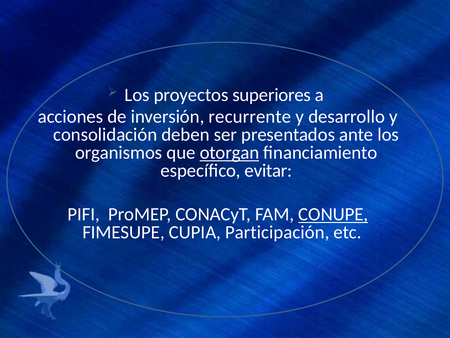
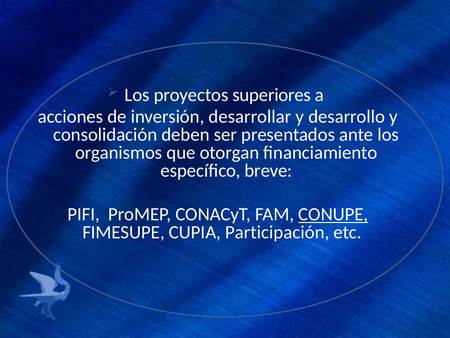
recurrente: recurrente -> desarrollar (250, 117)
otorgan underline: present -> none (229, 153)
evitar: evitar -> breve (268, 171)
